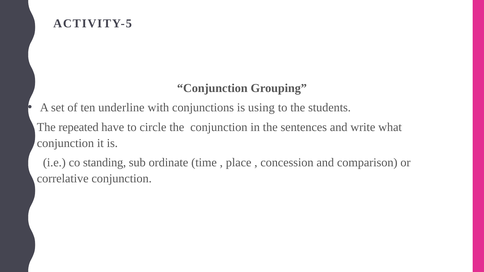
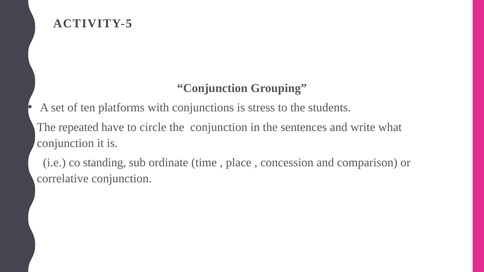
underline: underline -> platforms (121, 108)
using: using -> stress (261, 108)
